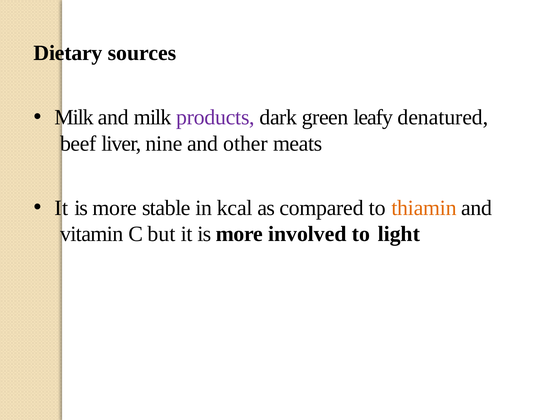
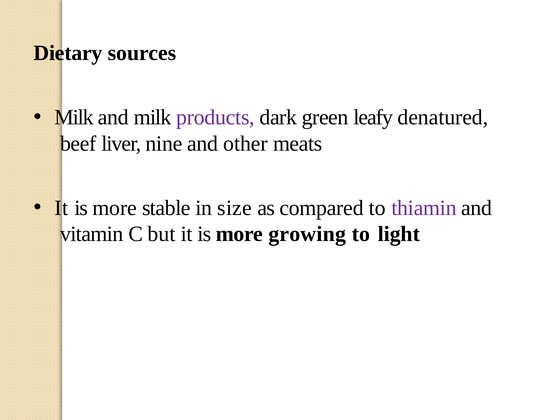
kcal: kcal -> size (235, 208)
thiamin colour: orange -> purple (424, 208)
involved: involved -> growing (307, 234)
